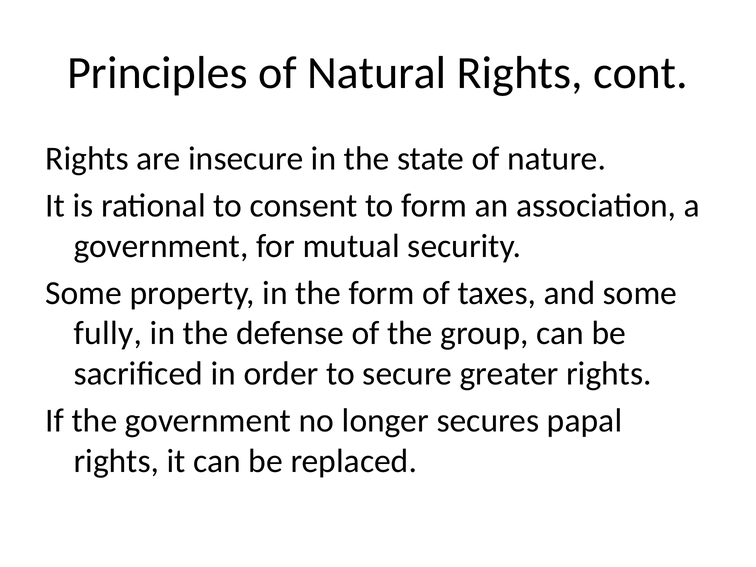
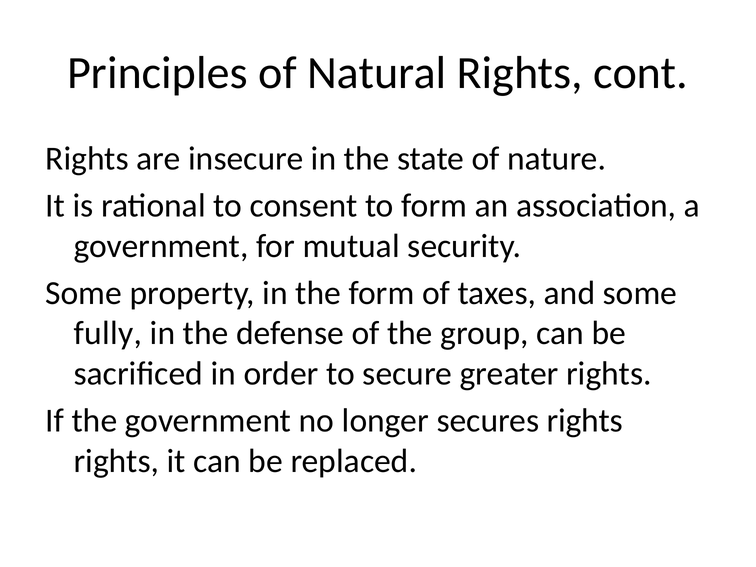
secures papal: papal -> rights (585, 421)
